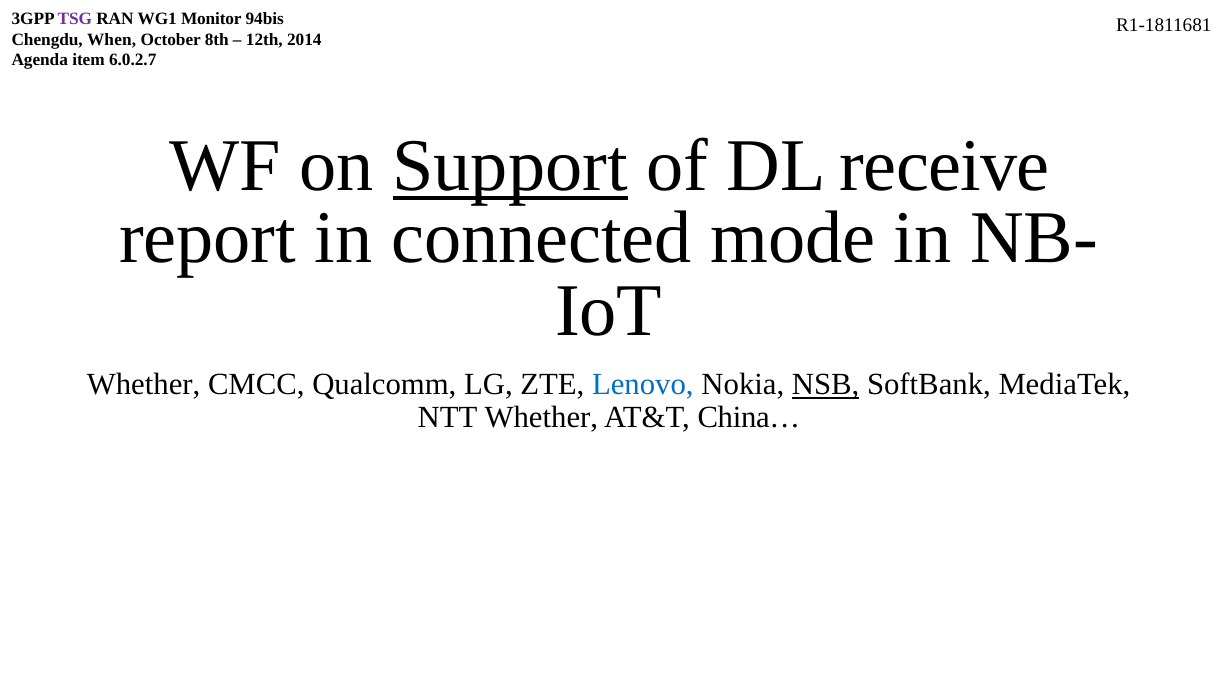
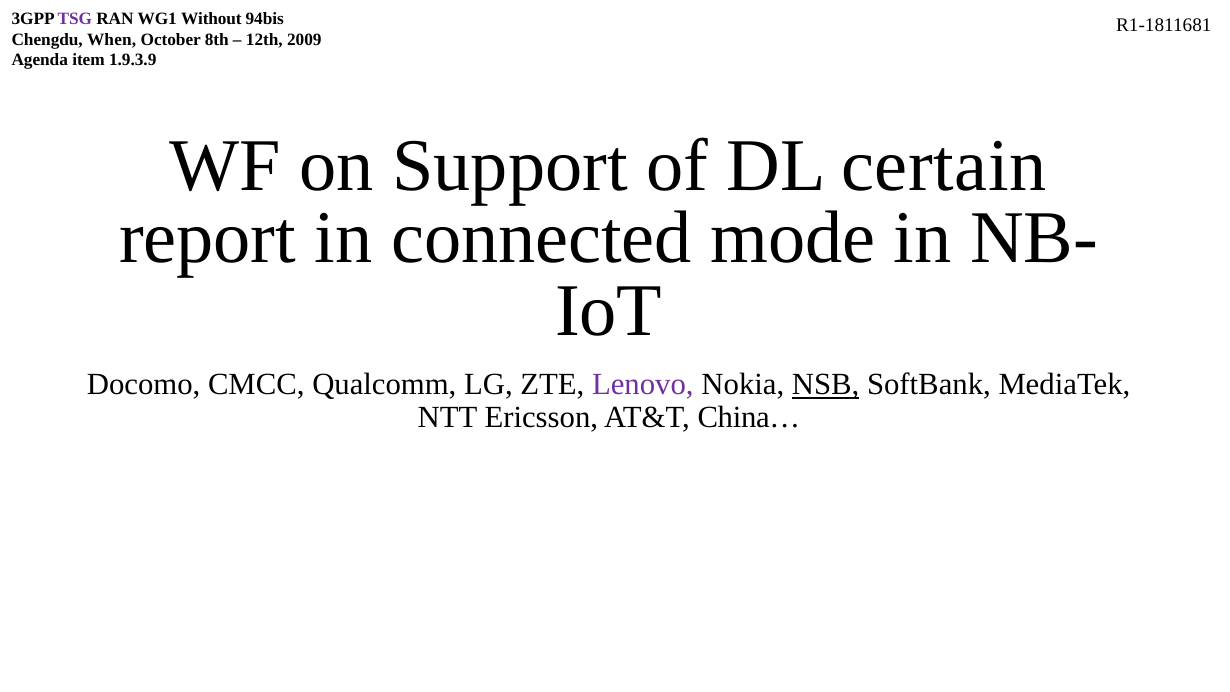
Monitor: Monitor -> Without (211, 19)
2014: 2014 -> 2009 (304, 39)
6.0.2.7: 6.0.2.7 -> 1.9.3.9 (133, 60)
Support underline: present -> none (510, 166)
receive: receive -> certain (944, 166)
Whether: Whether -> Docomo (144, 384)
Lenovo colour: blue -> purple (643, 384)
NTT Whether: Whether -> Ericsson (541, 418)
